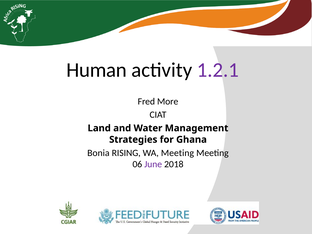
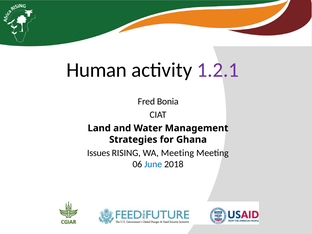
More: More -> Bonia (168, 102)
Bonia: Bonia -> Issues (98, 153)
June colour: purple -> blue (153, 164)
